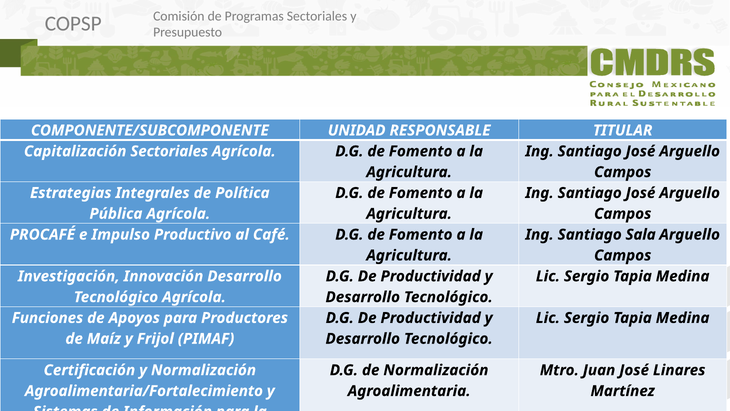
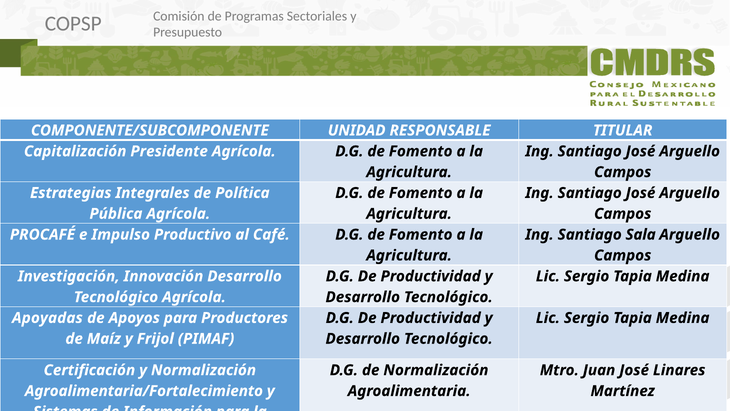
Sectoriales: Sectoriales -> Presidente (169, 151)
Funciones: Funciones -> Apoyadas (47, 318)
